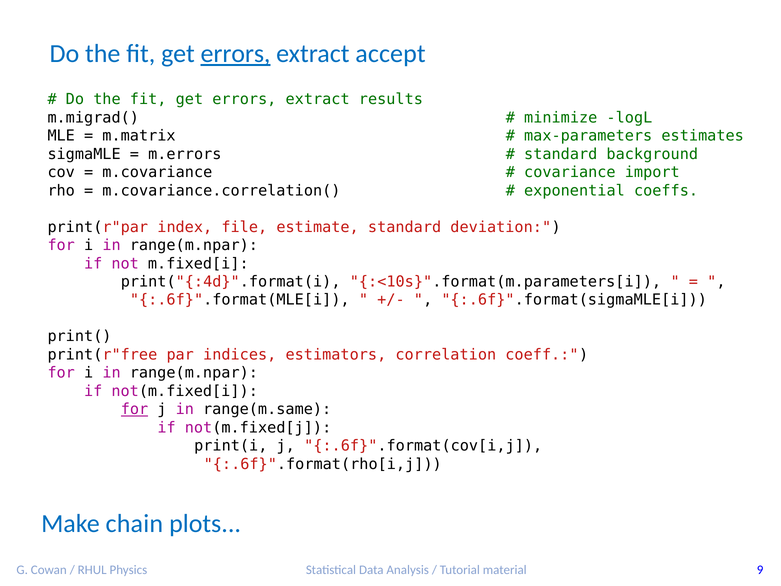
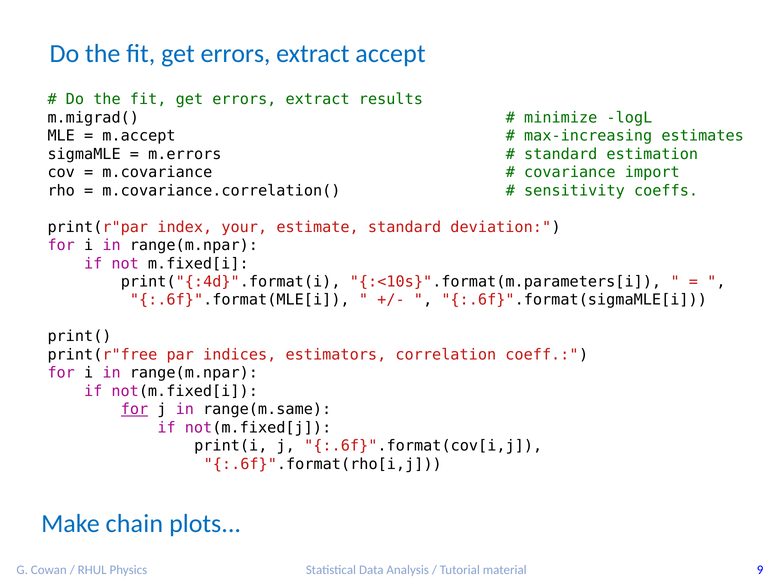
errors underline: present -> none (236, 54)
m.matrix: m.matrix -> m.accept (139, 136)
max-parameters: max-parameters -> max-increasing (588, 136)
background: background -> estimation (652, 154)
exponential: exponential -> sensitivity (574, 190)
file: file -> your (244, 227)
